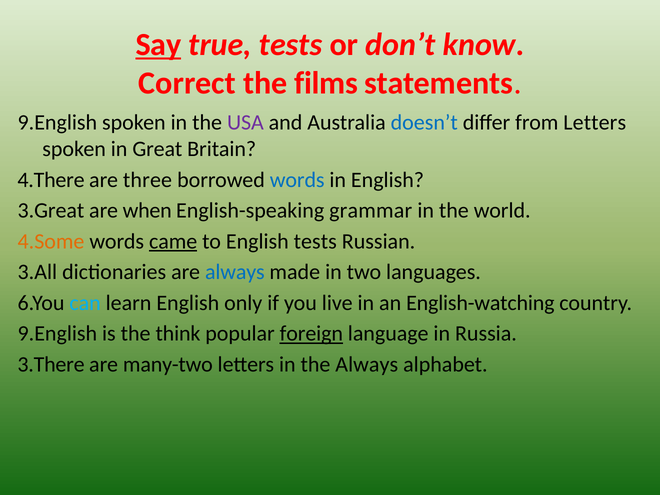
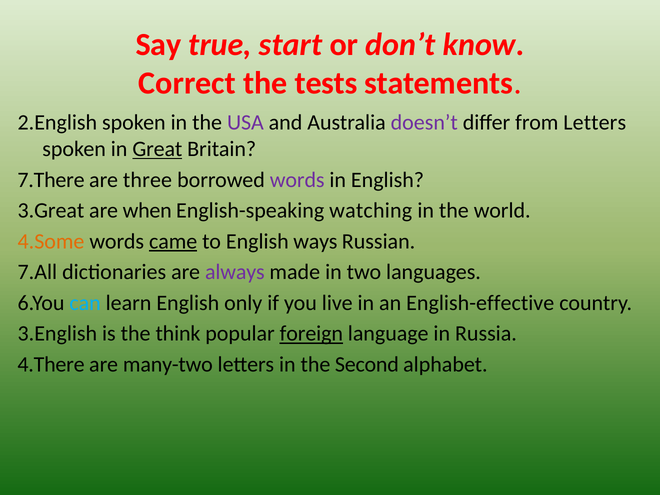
Say underline: present -> none (158, 45)
true tests: tests -> start (291, 45)
films: films -> tests (326, 83)
9.English: 9.English -> 2.English (57, 123)
doesn’t colour: blue -> purple (424, 123)
Great underline: none -> present (157, 149)
4.There: 4.There -> 7.There (51, 180)
words colour: blue -> purple (297, 180)
grammar: grammar -> watching (371, 211)
English tests: tests -> ways (315, 241)
3.All: 3.All -> 7.All (37, 272)
always colour: blue -> purple (235, 272)
English-watching: English-watching -> English-effective (480, 303)
9.English: 9.English -> 3.English (57, 334)
3.There: 3.There -> 4.There (51, 364)
the Always: Always -> Second (367, 364)
